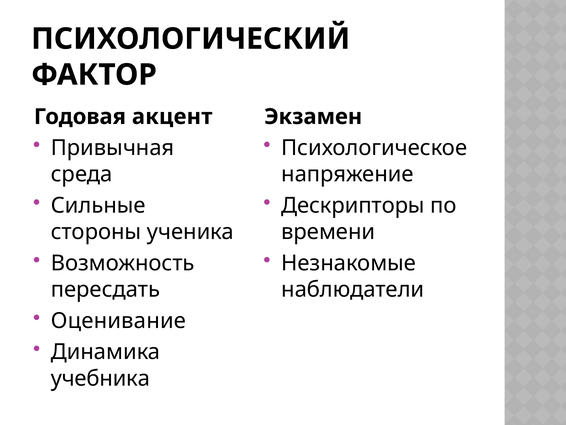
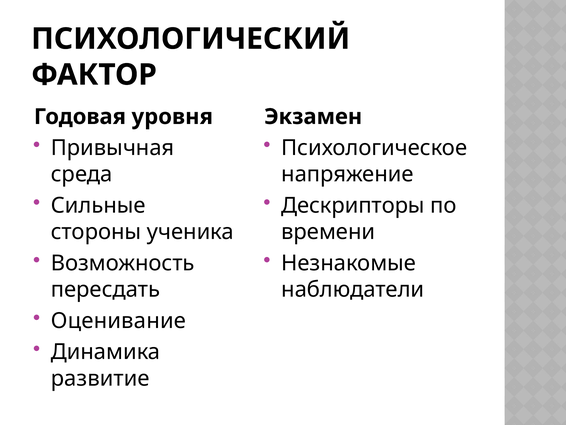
акцент: акцент -> уровня (172, 117)
учебника: учебника -> развитие (100, 378)
